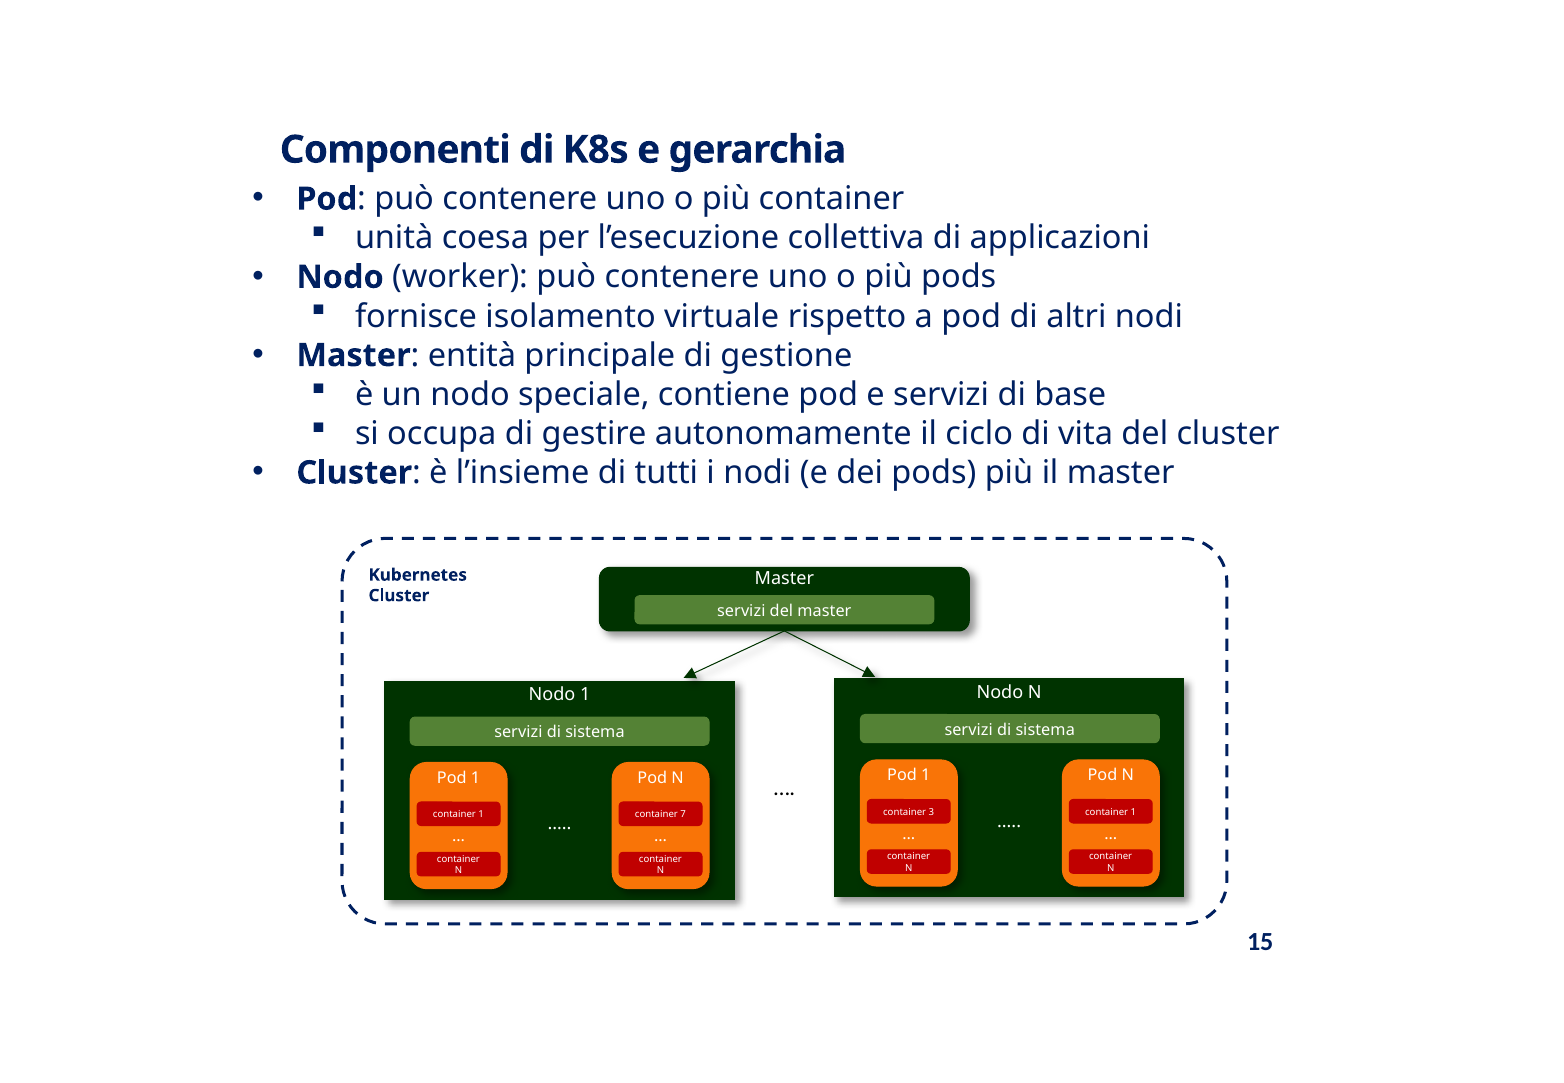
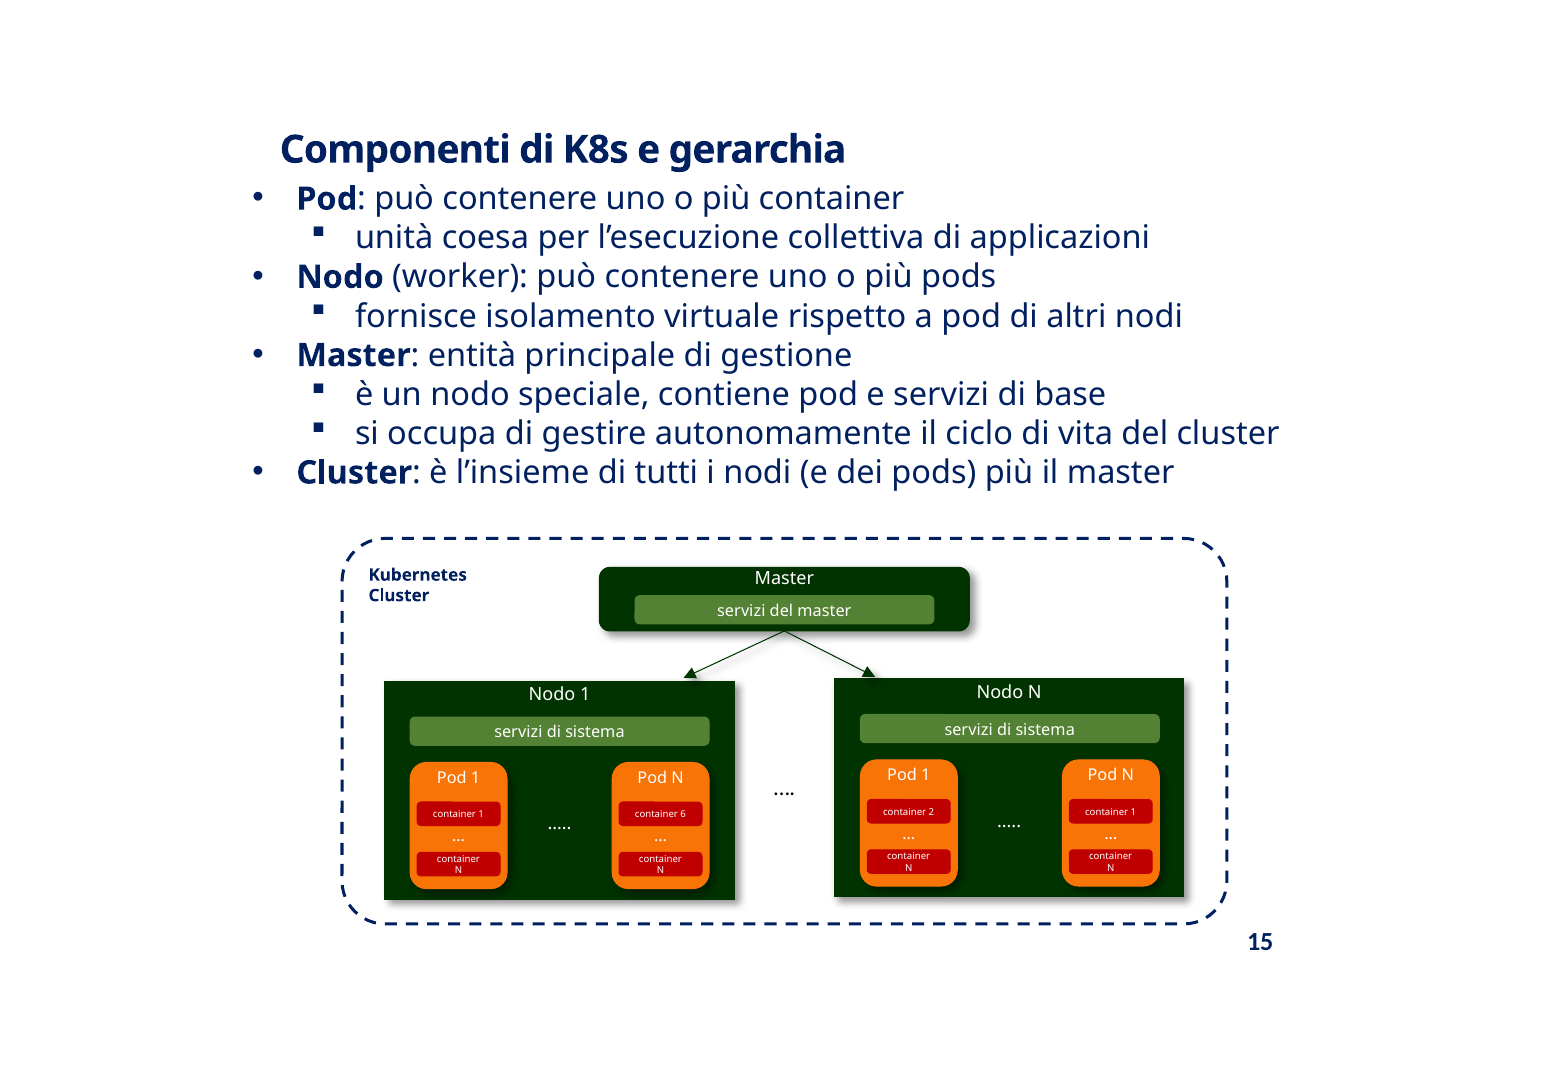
3: 3 -> 2 (931, 812)
7: 7 -> 6 (683, 814)
